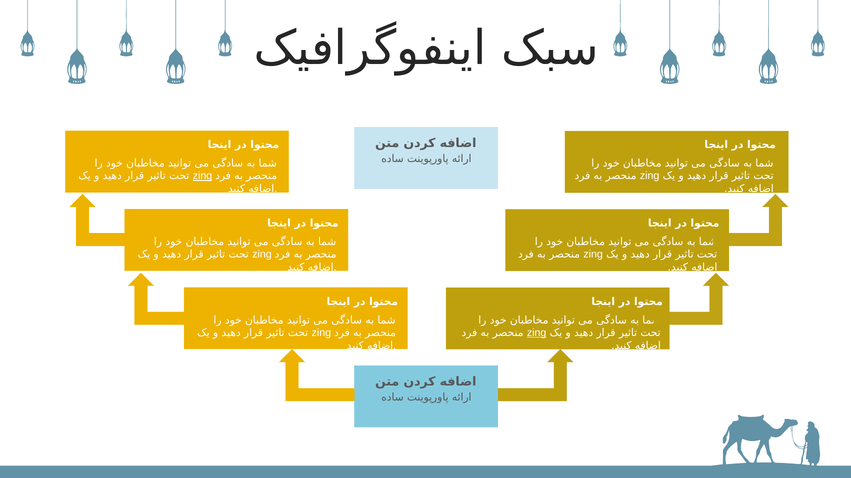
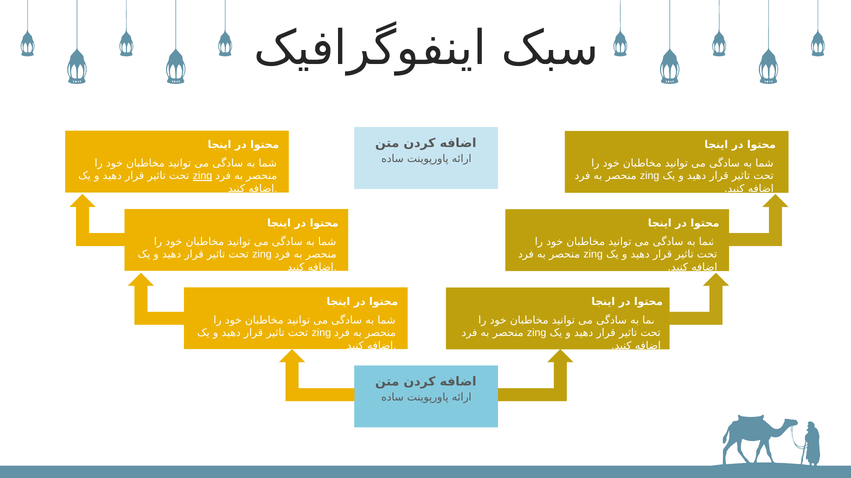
zing underline: present -> none (537, 333)
